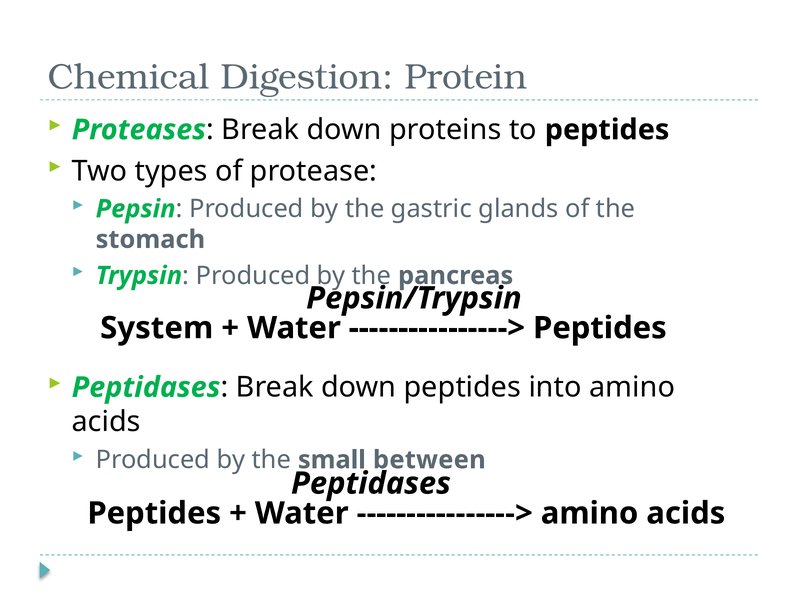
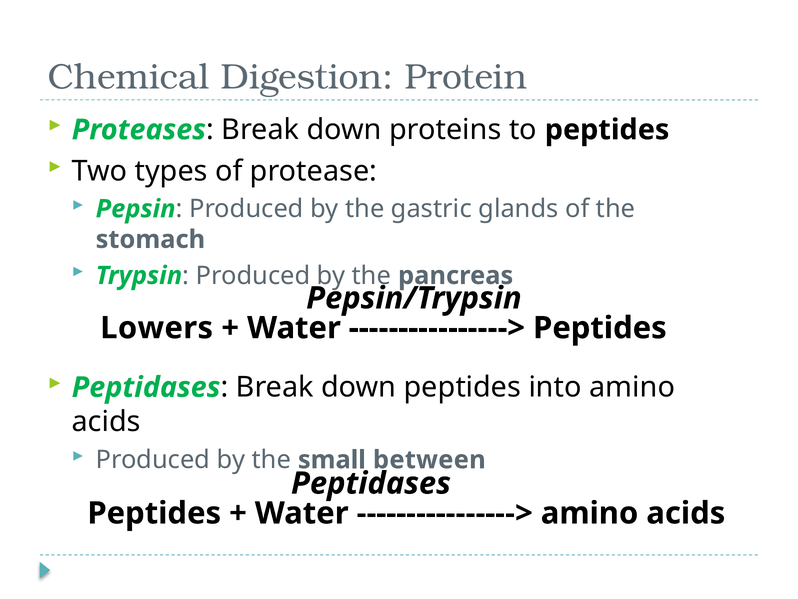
System: System -> Lowers (157, 328)
